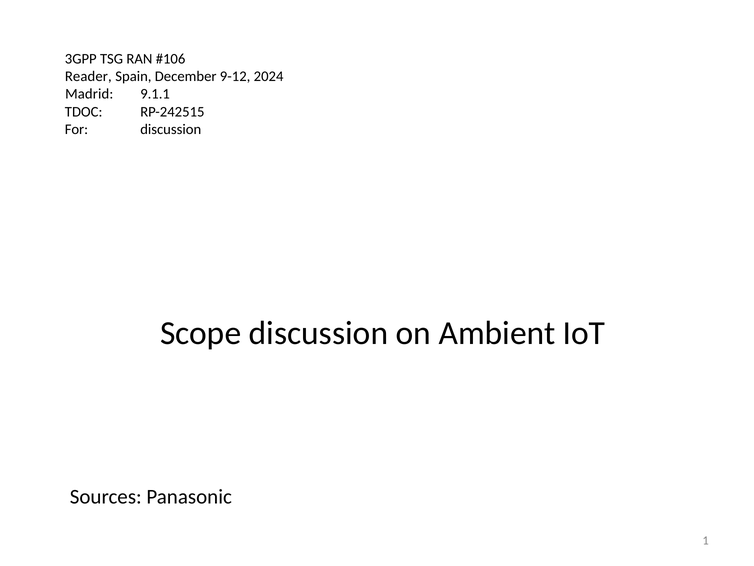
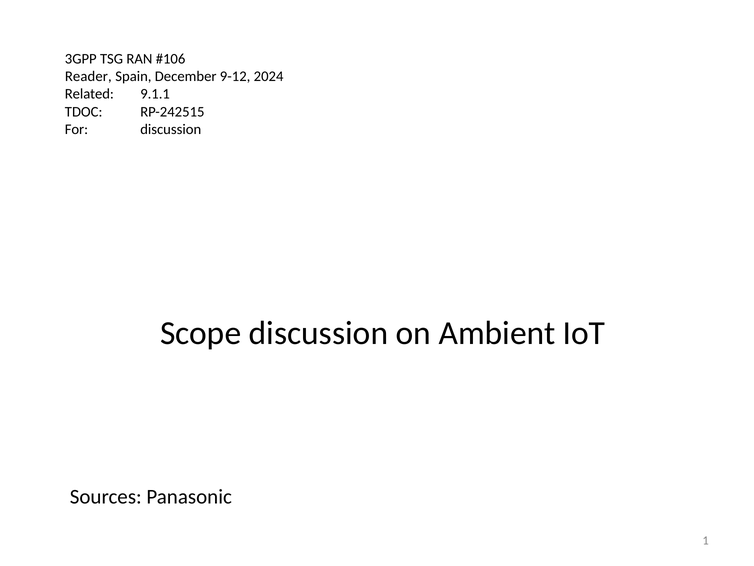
Madrid: Madrid -> Related (89, 94)
